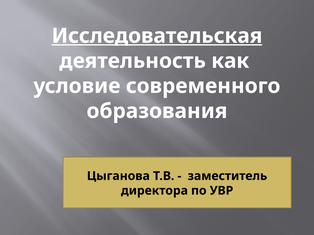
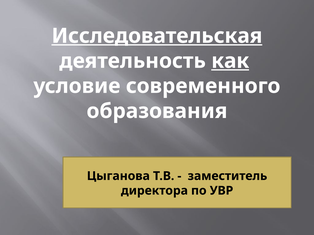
как underline: none -> present (230, 61)
